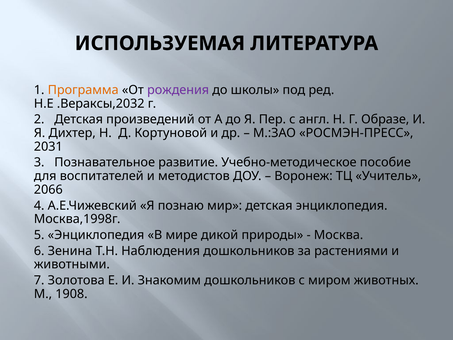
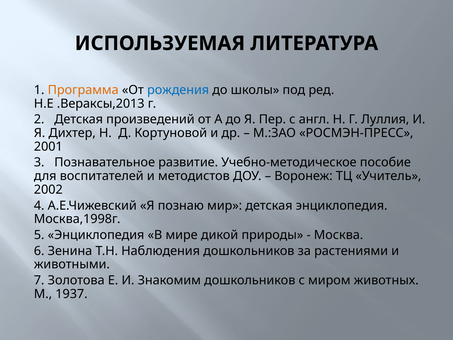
рождения colour: purple -> blue (178, 90)
.Вераксы,2032: .Вераксы,2032 -> .Вераксы,2013 (101, 104)
Образе: Образе -> Луллия (385, 119)
2031: 2031 -> 2001 (48, 147)
2066: 2066 -> 2002 (48, 190)
1908: 1908 -> 1937 (71, 294)
